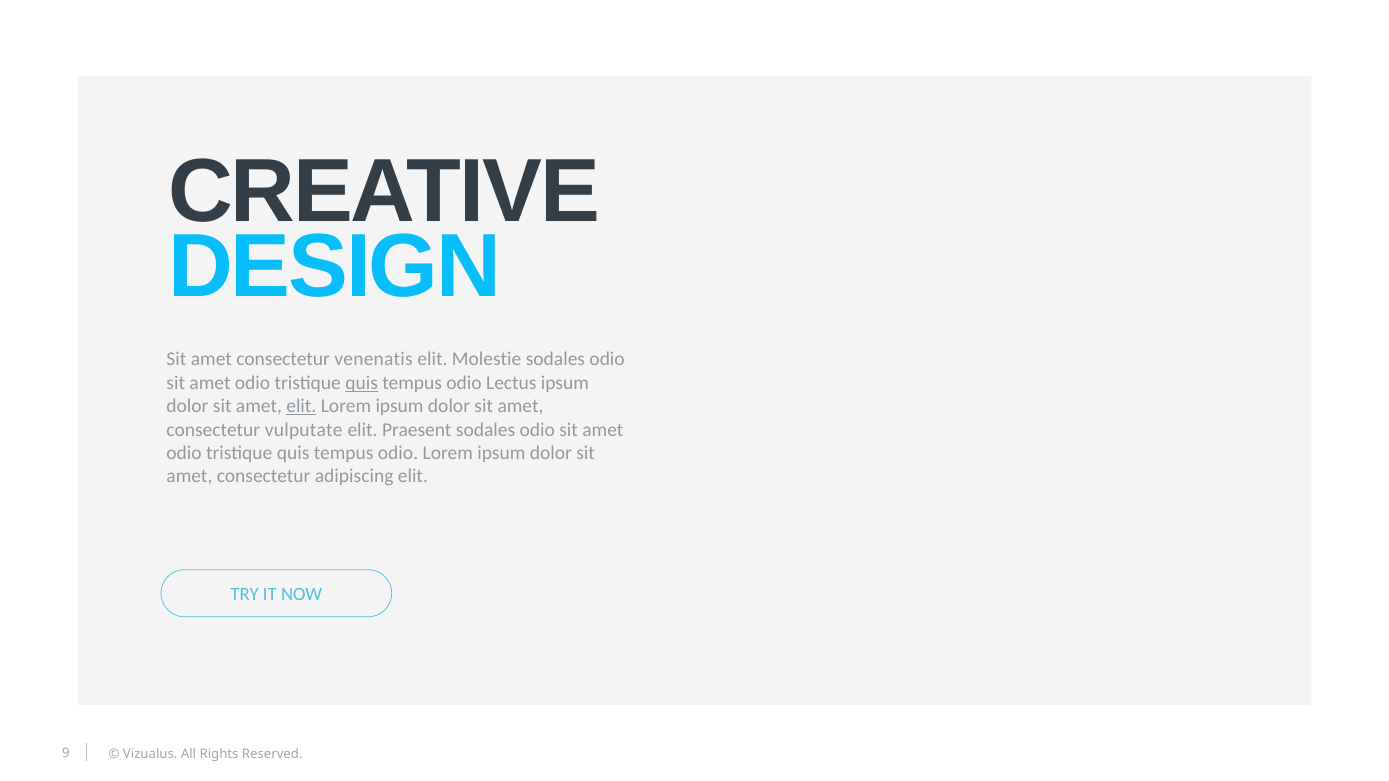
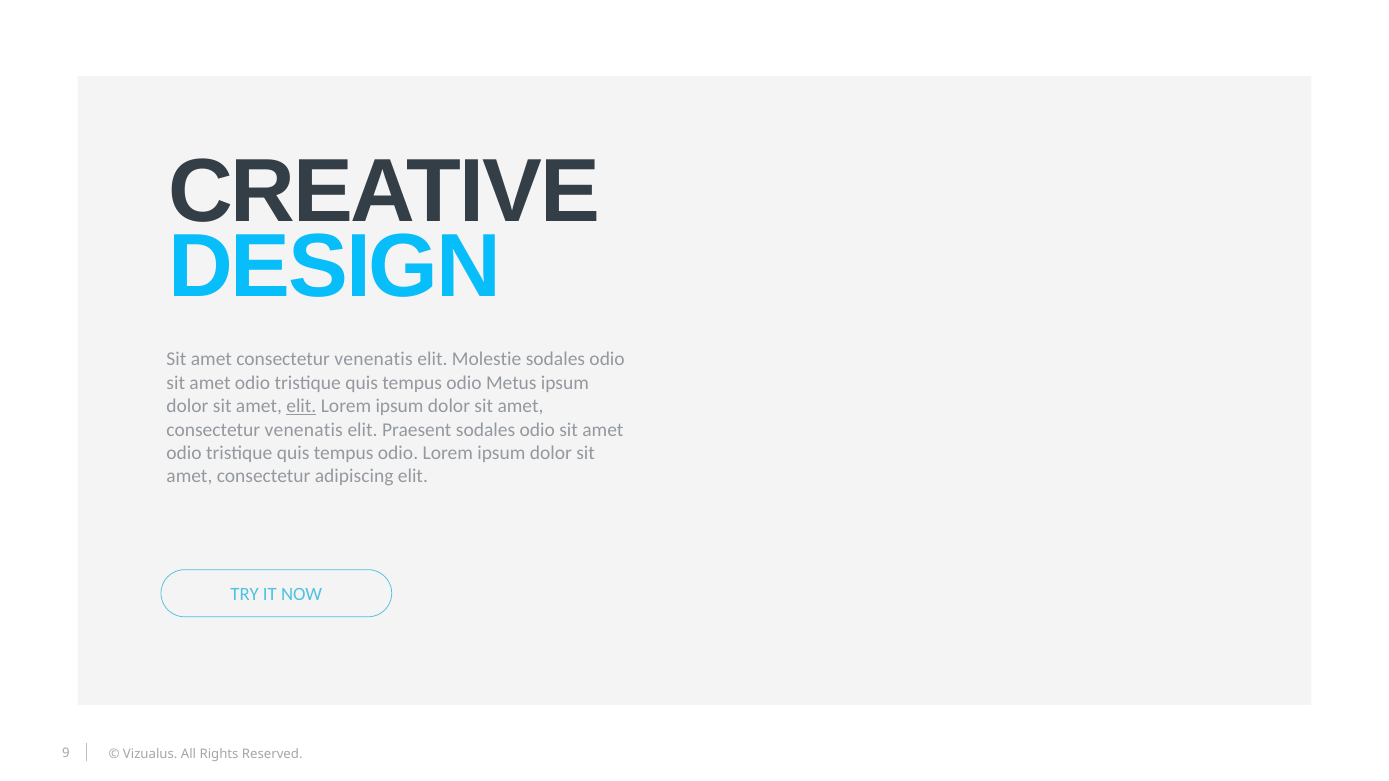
quis underline: present -> none (362, 383)
Lectus: Lectus -> Metus (511, 383)
vulputate: vulputate -> venenatis (304, 430)
